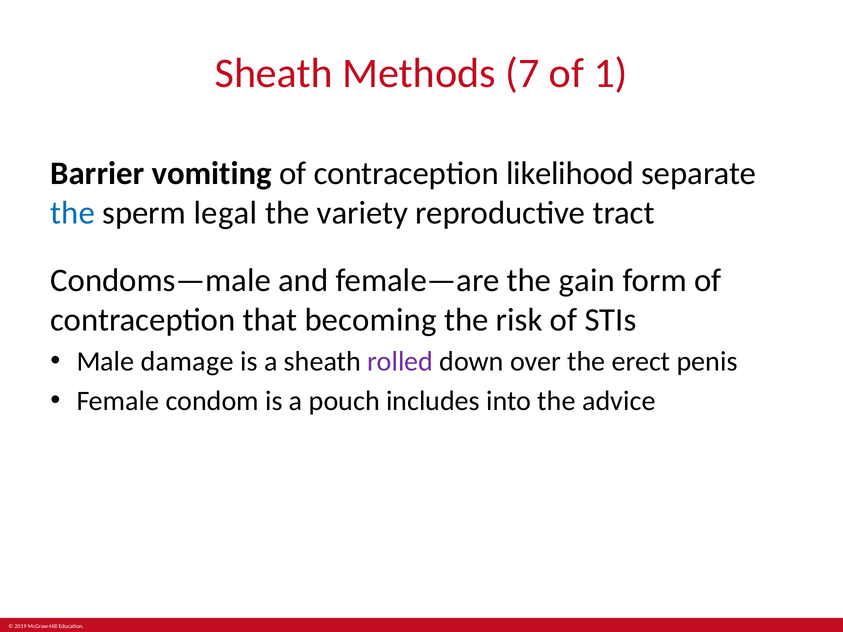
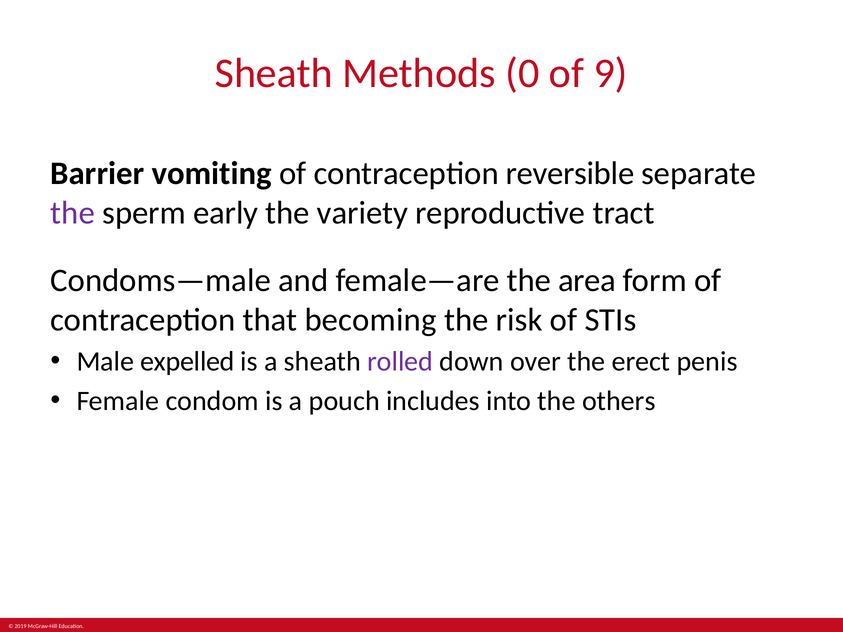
7: 7 -> 0 (522, 73)
1: 1 -> 9 (611, 73)
likelihood: likelihood -> reversible (570, 174)
the colour: blue -> purple (73, 213)
legal: legal -> early (226, 213)
gain: gain -> area (587, 280)
damage: damage -> expelled (187, 362)
advice: advice -> others (619, 401)
